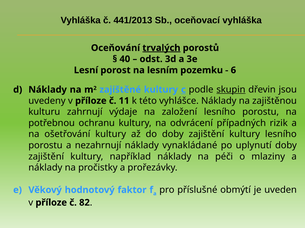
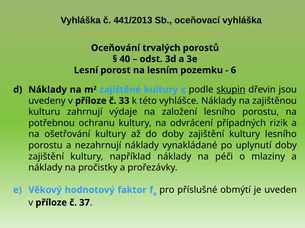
trvalých underline: present -> none (161, 48)
11: 11 -> 33 (124, 101)
82: 82 -> 37 (84, 203)
